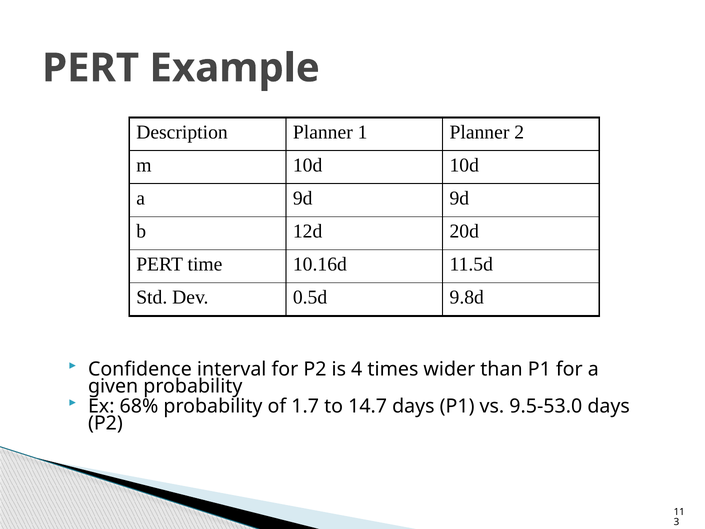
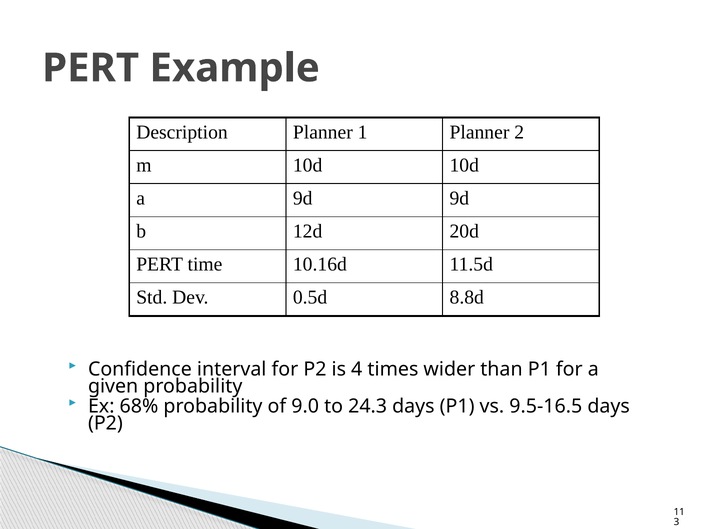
9.8d: 9.8d -> 8.8d (467, 297)
1.7: 1.7 -> 9.0 (305, 406)
14.7: 14.7 -> 24.3 (368, 406)
9.5-53.0: 9.5-53.0 -> 9.5-16.5 (546, 406)
